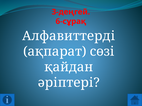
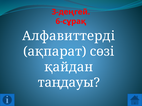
әріптері: әріптері -> таңдауы (69, 83)
